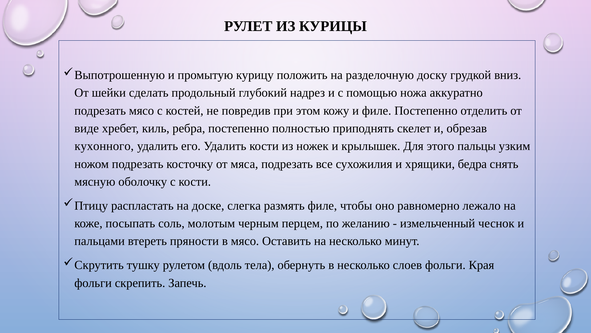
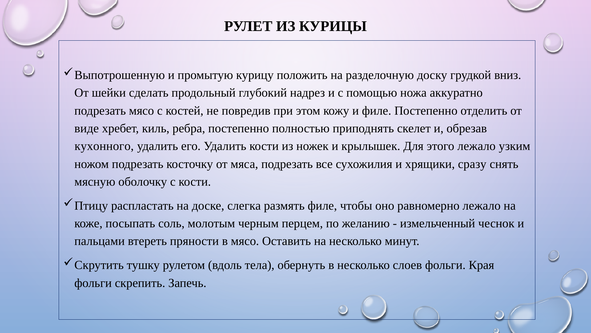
этого пальцы: пальцы -> лежало (477, 146)
бедра: бедра -> сразу (472, 164)
